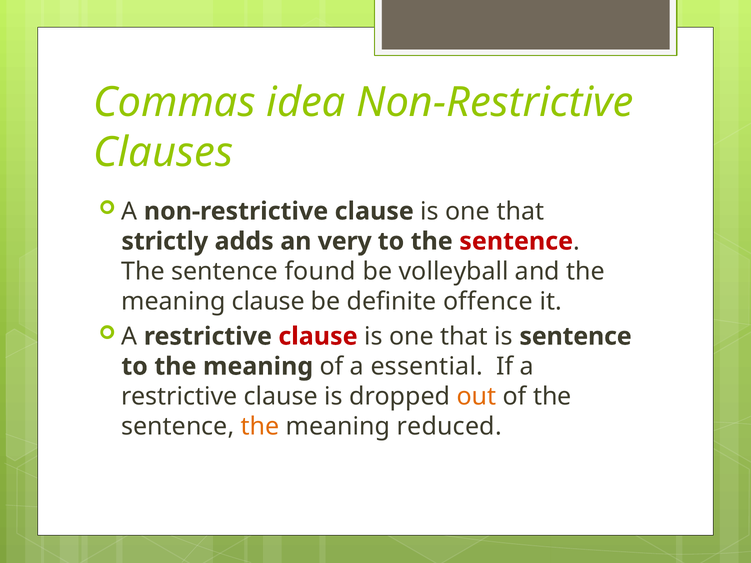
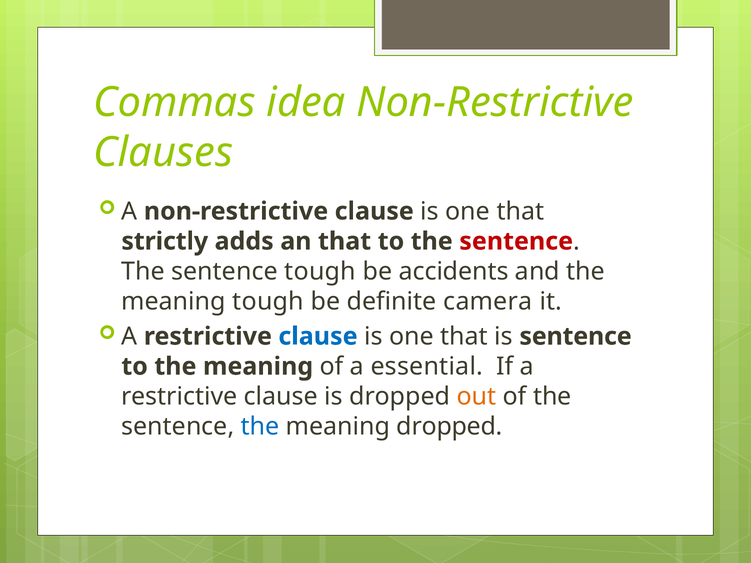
an very: very -> that (345, 241)
sentence found: found -> tough (320, 271)
volleyball: volleyball -> accidents (454, 271)
meaning clause: clause -> tough (268, 302)
offence: offence -> camera (488, 302)
clause colour: red -> blue (318, 337)
the colour: orange -> blue (260, 427)
meaning reduced: reduced -> dropped (449, 427)
